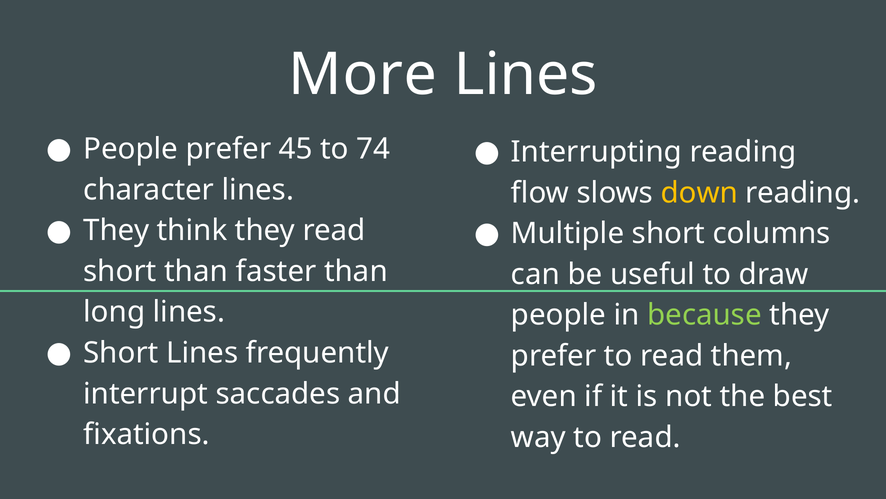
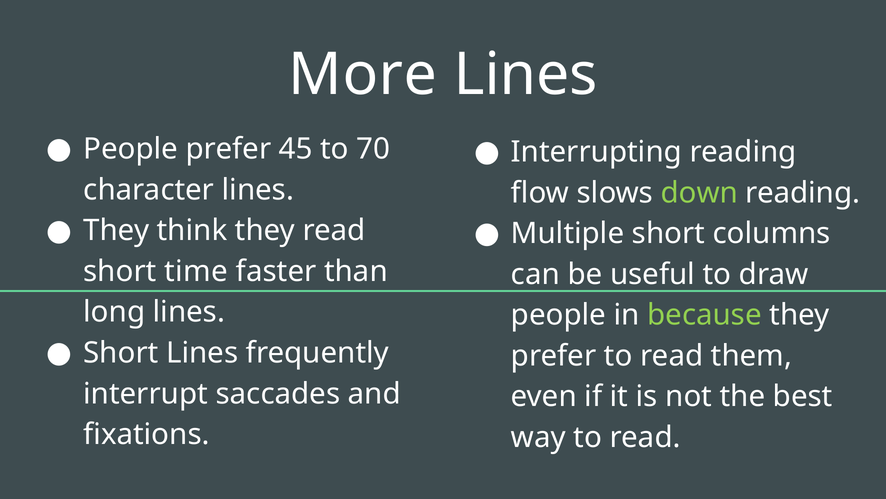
74: 74 -> 70 (373, 149)
down colour: yellow -> light green (699, 193)
short than: than -> time (196, 271)
